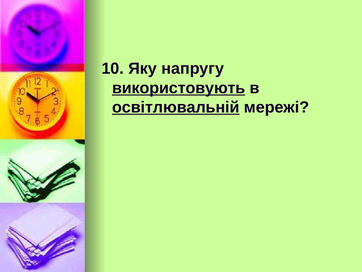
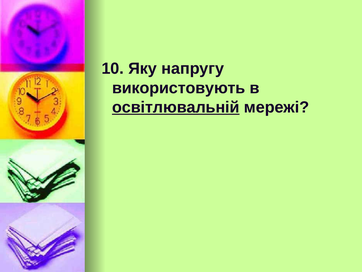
використовують underline: present -> none (179, 88)
